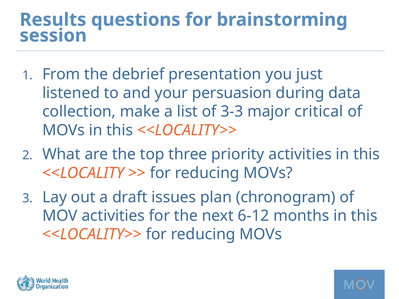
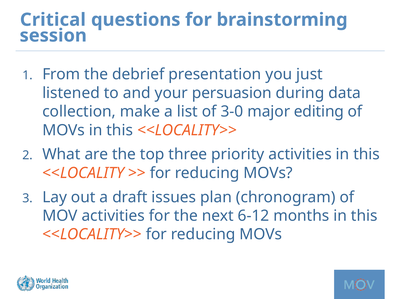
Results: Results -> Critical (53, 20)
3-3: 3-3 -> 3-0 (232, 112)
critical: critical -> editing (319, 112)
